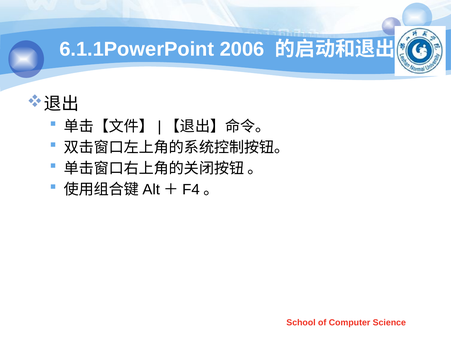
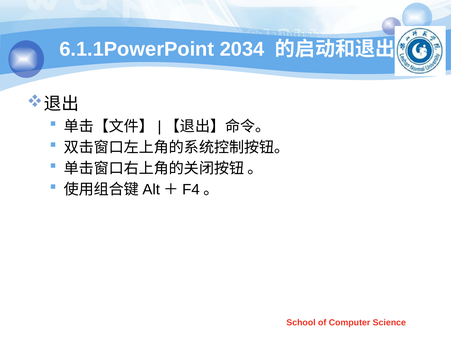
2006: 2006 -> 2034 (242, 49)
